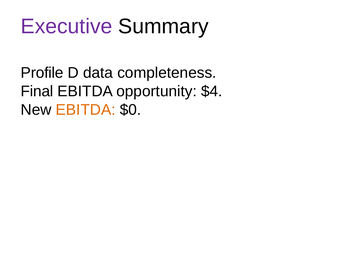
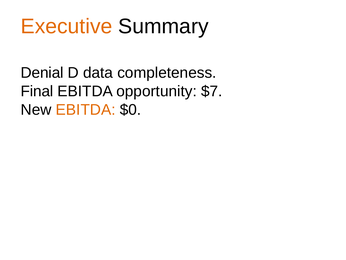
Executive colour: purple -> orange (67, 26)
Profile: Profile -> Denial (42, 73)
$4: $4 -> $7 (212, 91)
